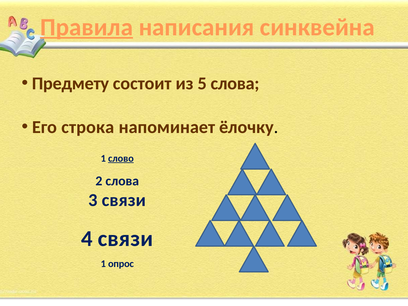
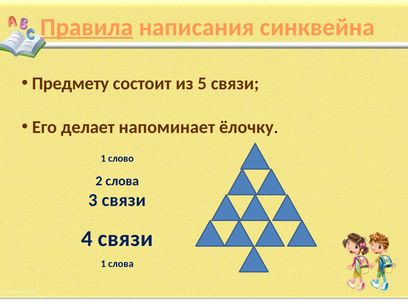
5 слова: слова -> связи (235, 84)
строка: строка -> делает (88, 127)
слово underline: present -> none (121, 158)
1 опрос: опрос -> слова (121, 264)
